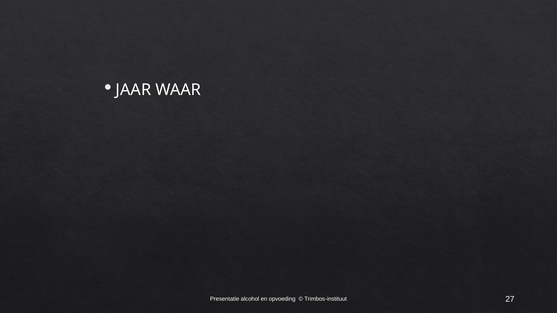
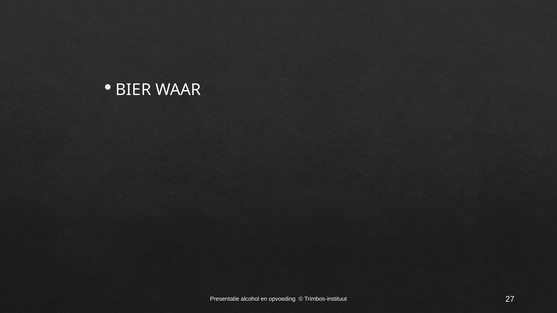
JAAR: JAAR -> BIER (133, 90)
